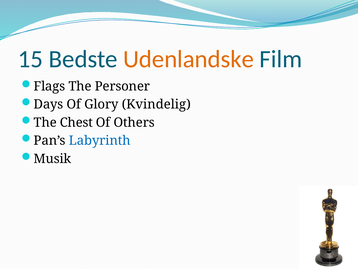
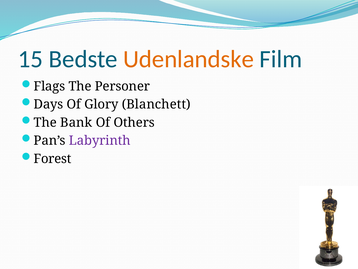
Kvindelig: Kvindelig -> Blanchett (156, 104)
Chest: Chest -> Bank (76, 122)
Labyrinth colour: blue -> purple (100, 140)
Musik: Musik -> Forest (52, 159)
